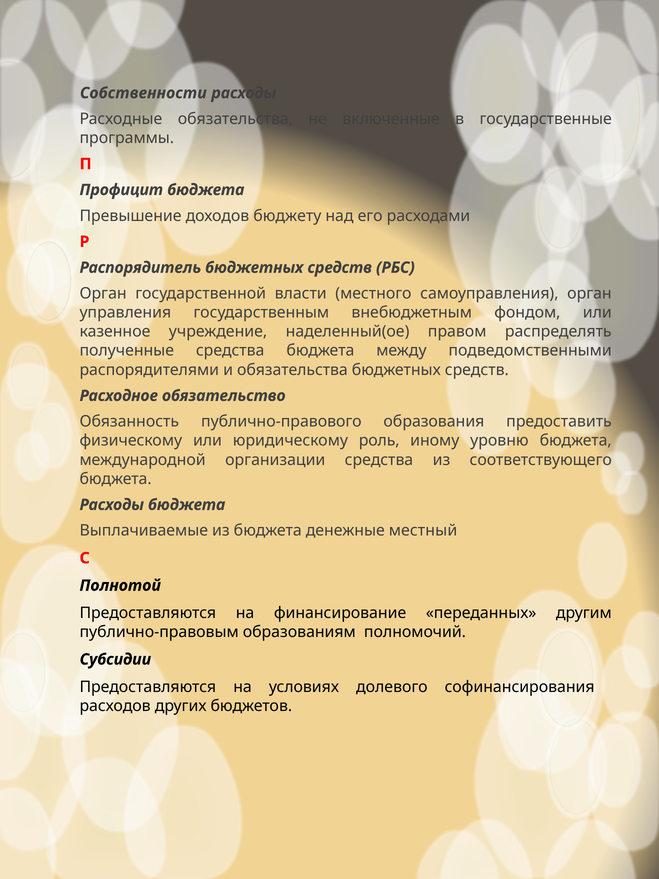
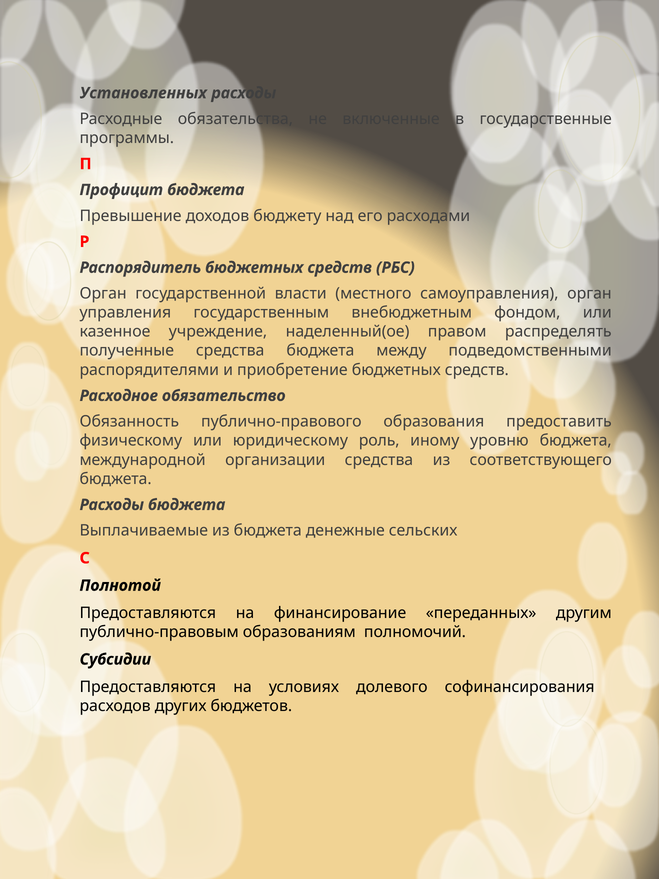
Собственности: Собственности -> Установленных (143, 93)
и обязательства: обязательства -> приобретение (292, 370)
местный: местный -> сельских (423, 531)
